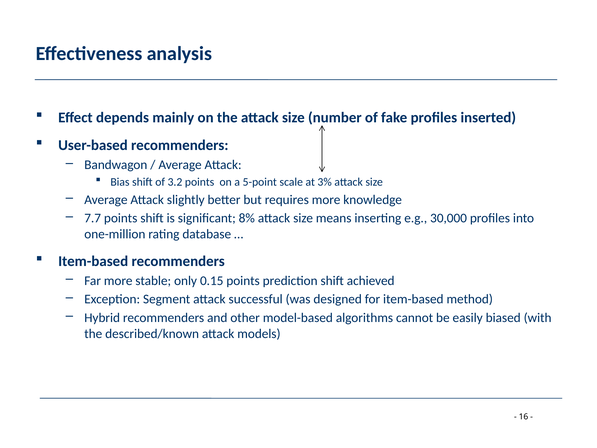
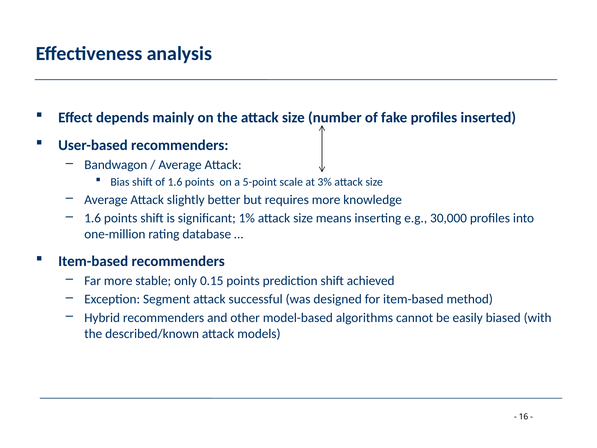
of 3.2: 3.2 -> 1.6 (175, 182)
7.7: 7.7 -> 1.6 (93, 218)
8%: 8% -> 1% (247, 218)
